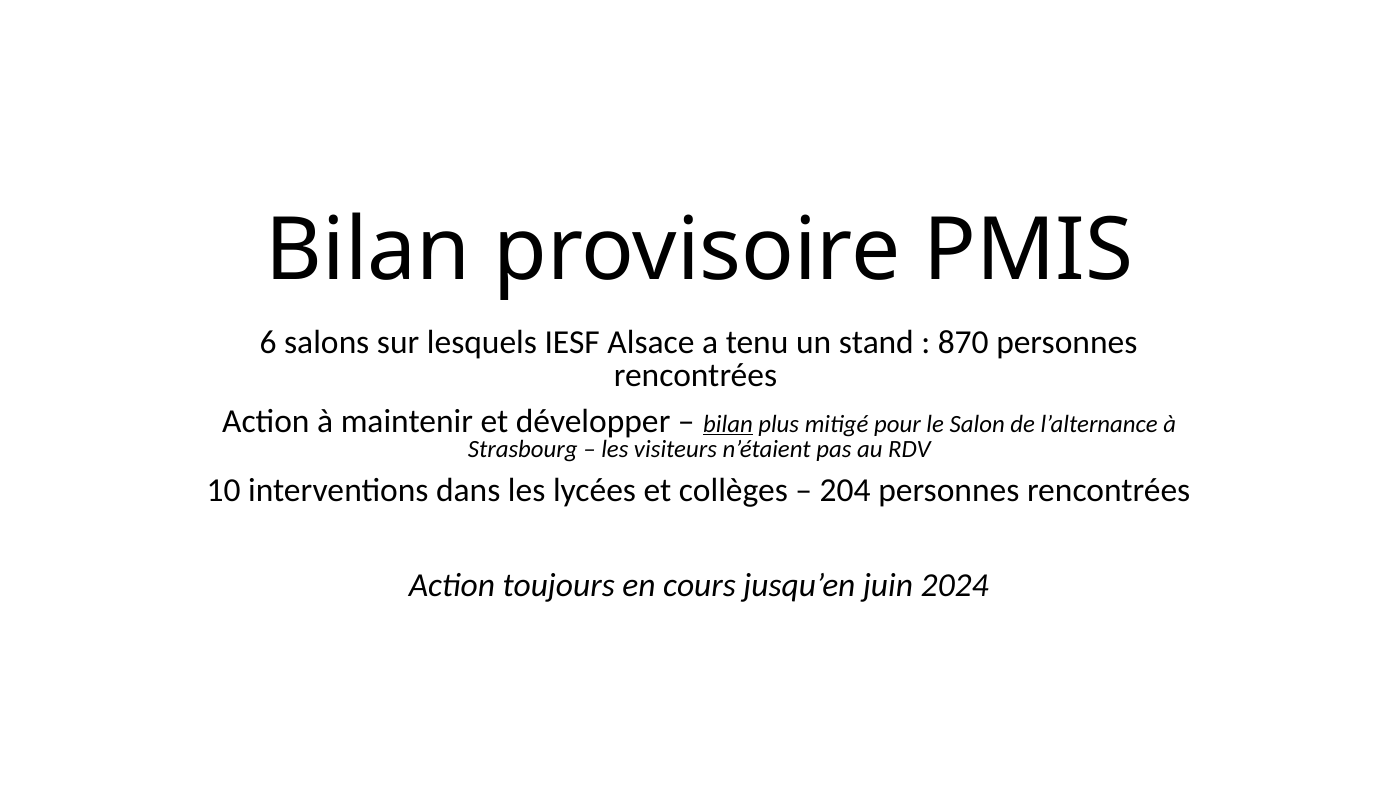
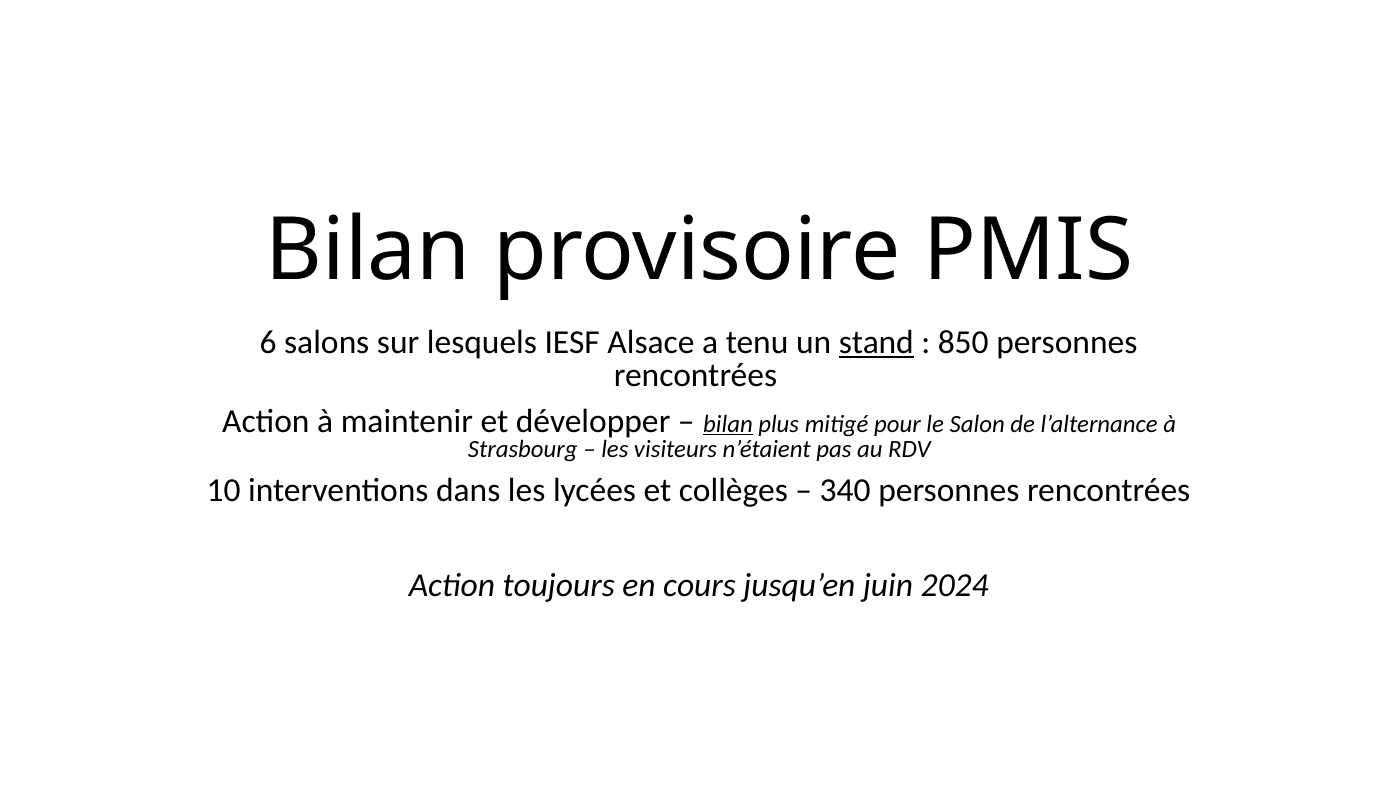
stand underline: none -> present (876, 343)
870: 870 -> 850 (963, 343)
204: 204 -> 340 (845, 491)
